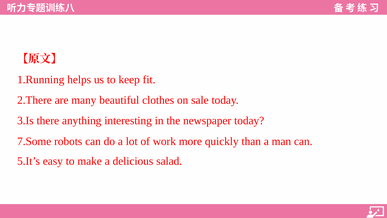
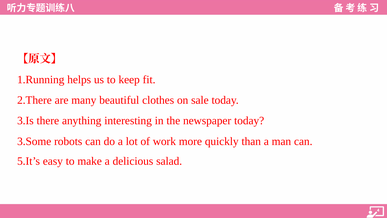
7.Some: 7.Some -> 3.Some (34, 141)
